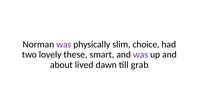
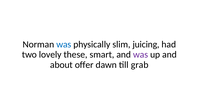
was colour: purple -> blue (64, 45)
choice: choice -> juicing (146, 45)
lived: lived -> offer (84, 65)
